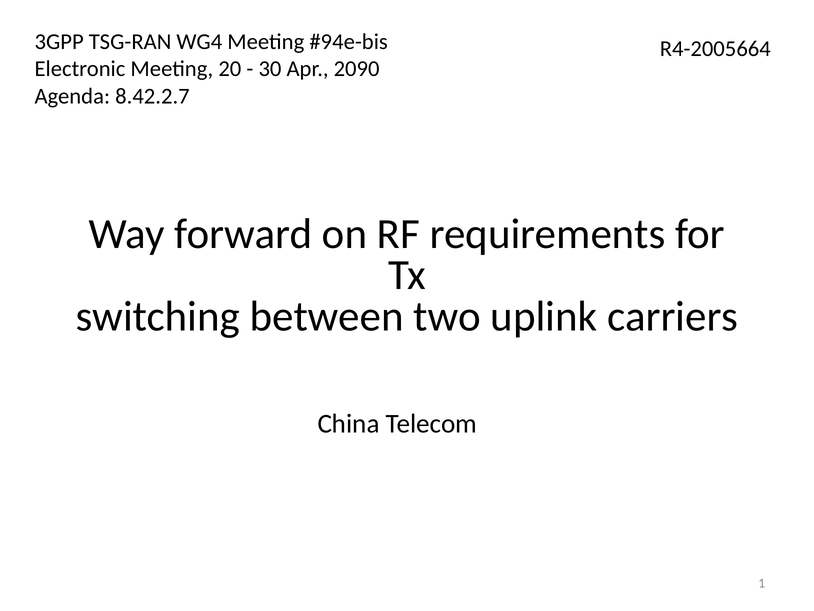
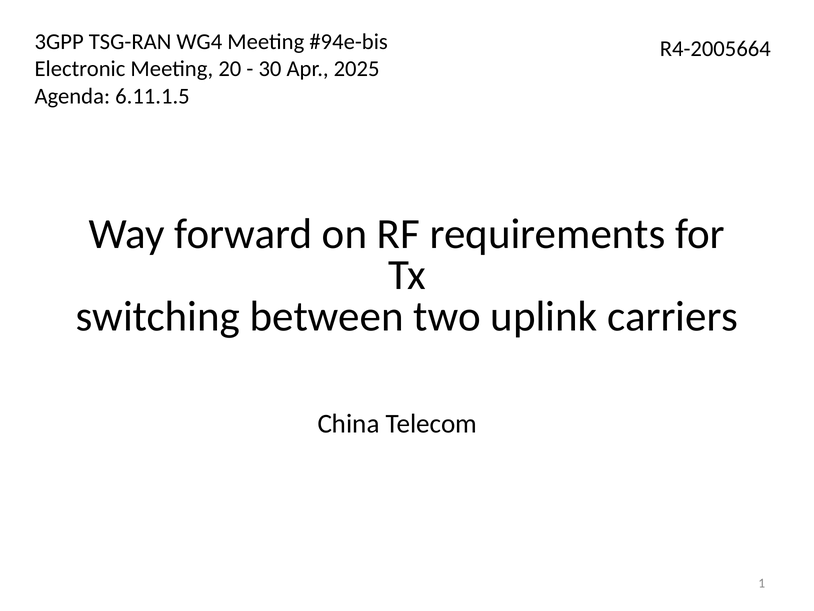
2090: 2090 -> 2025 (357, 69)
8.42.2.7: 8.42.2.7 -> 6.11.1.5 (152, 96)
